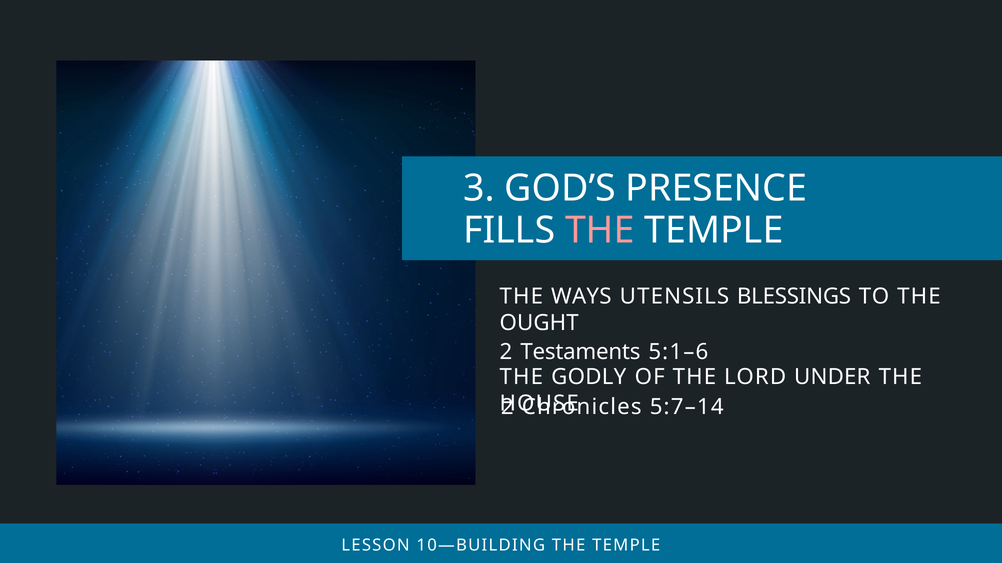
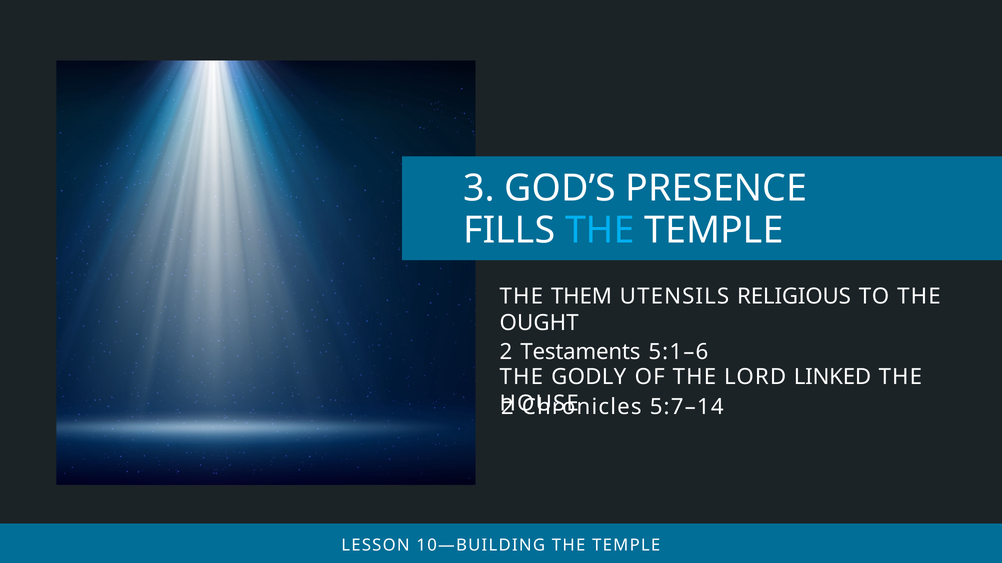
THE colour: pink -> light blue (600, 230)
WAYS: WAYS -> THEM (582, 297)
BLESSINGS: BLESSINGS -> RELIGIOUS (794, 297)
UNDER: UNDER -> LINKED (832, 377)
